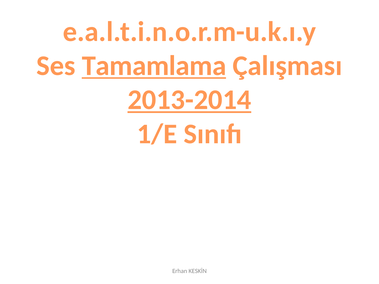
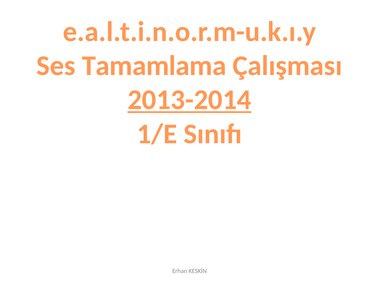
Tamamlama underline: present -> none (154, 66)
